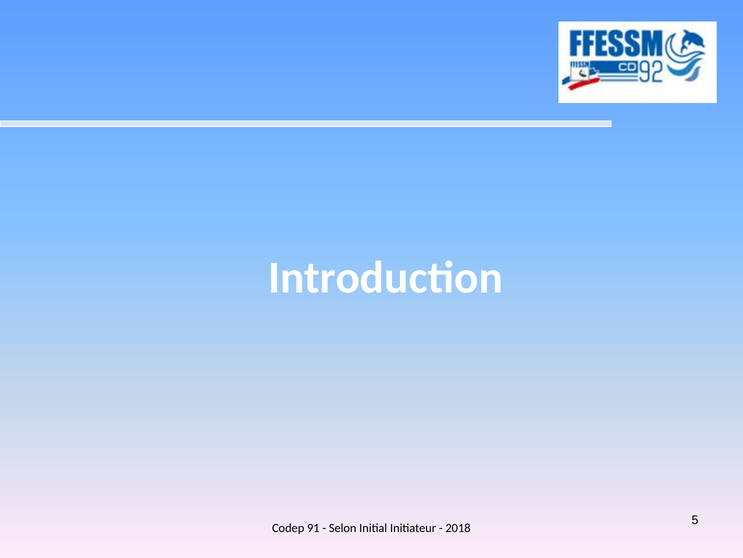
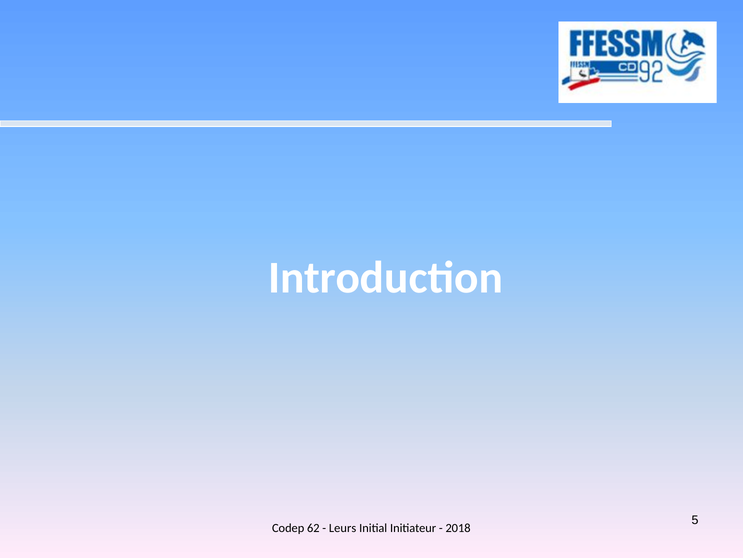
91: 91 -> 62 (313, 528)
Selon: Selon -> Leurs (343, 528)
